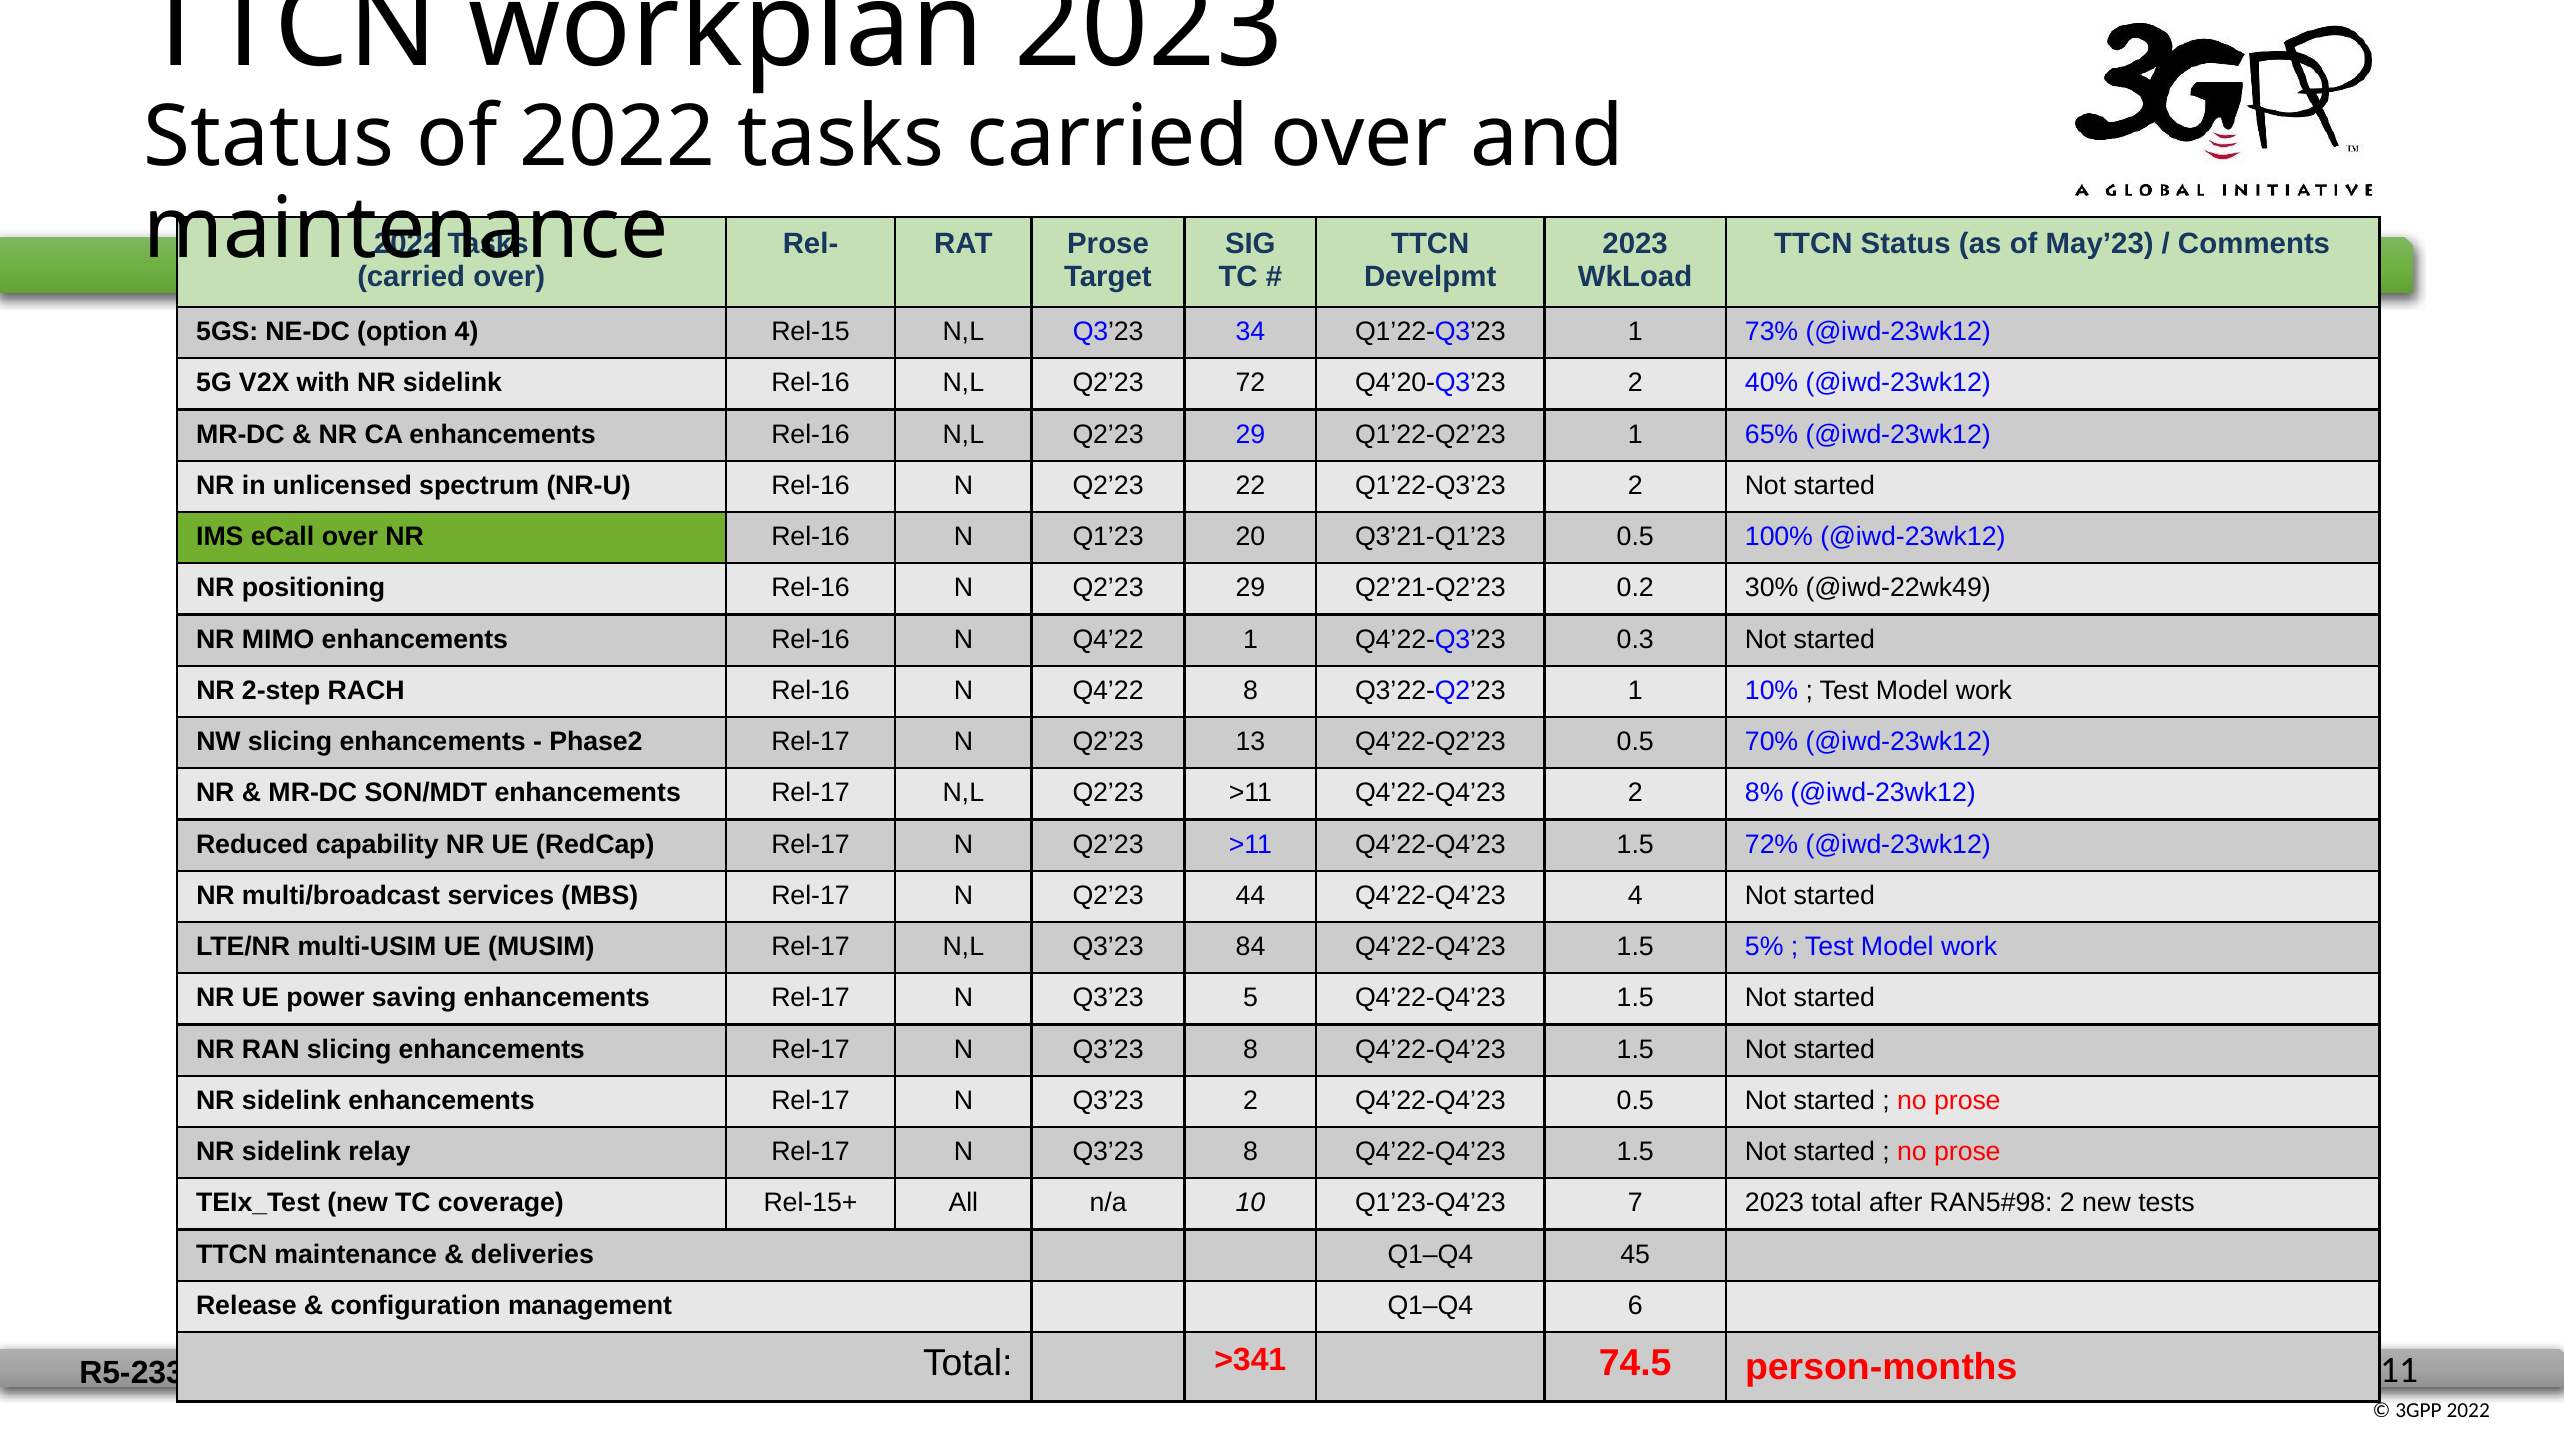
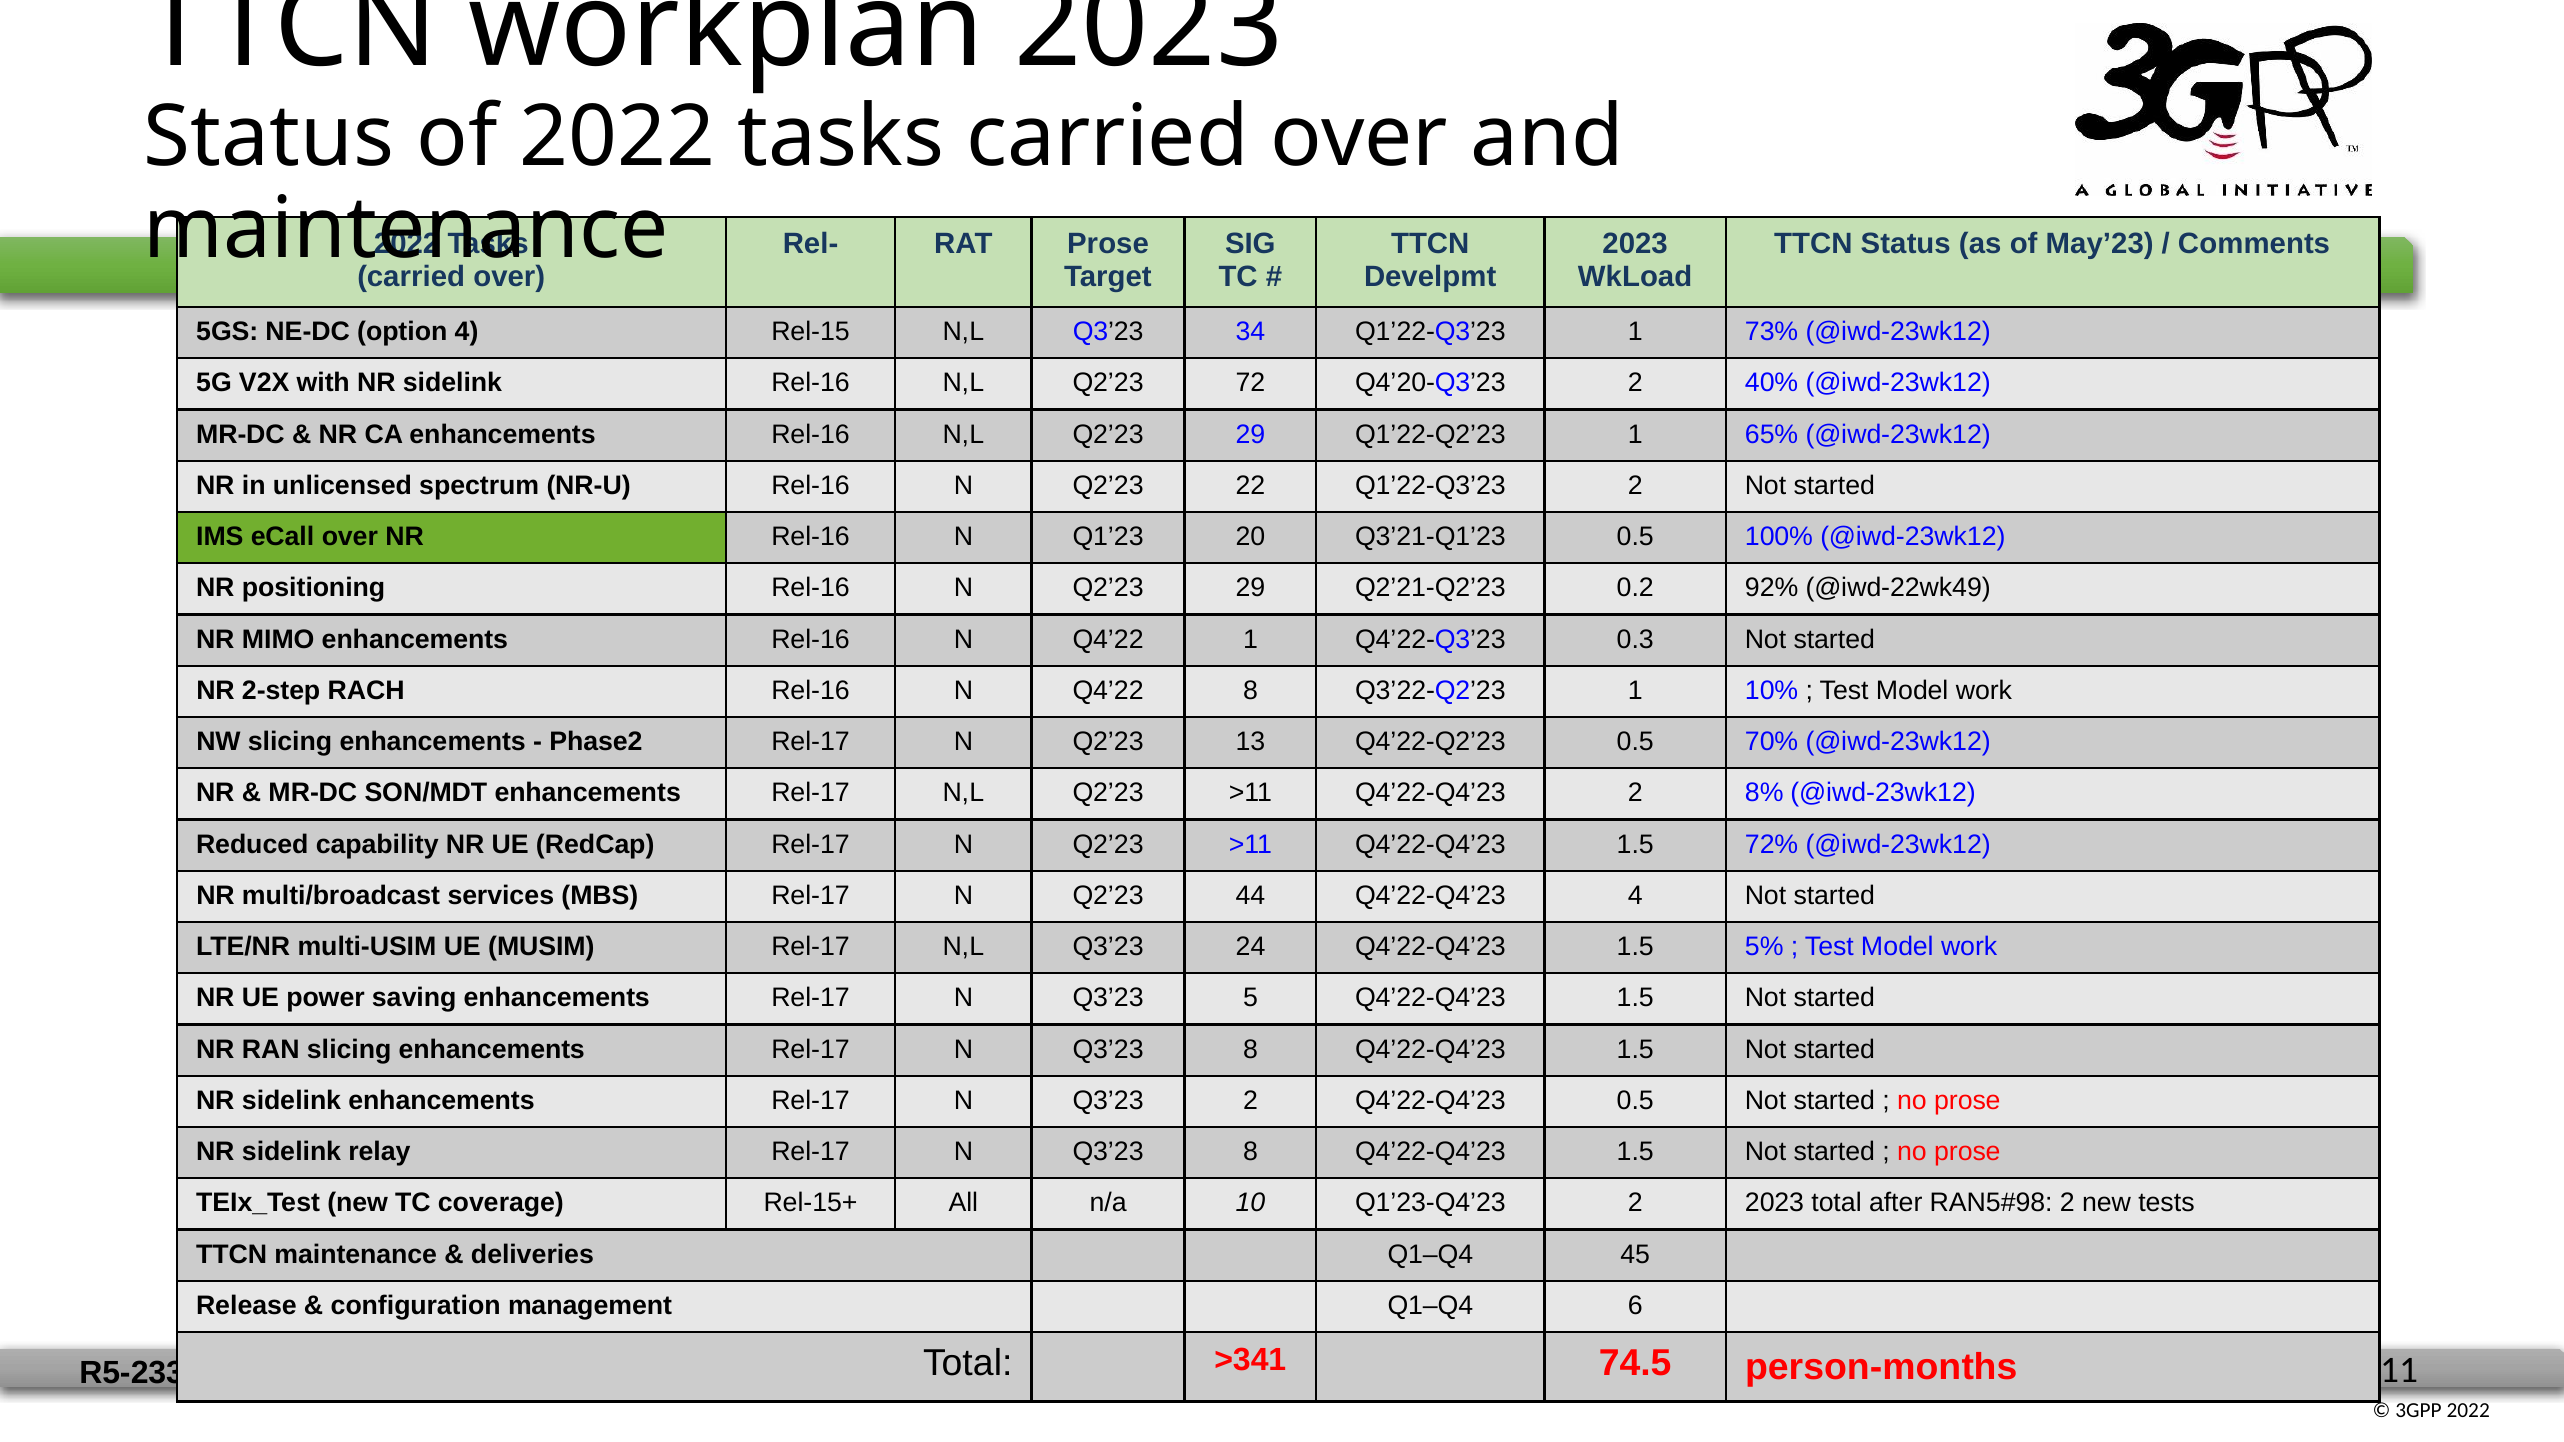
30%: 30% -> 92% (1772, 588)
84: 84 -> 24 (1251, 947)
Q1’23-Q4’23 7: 7 -> 2 (1635, 1203)
